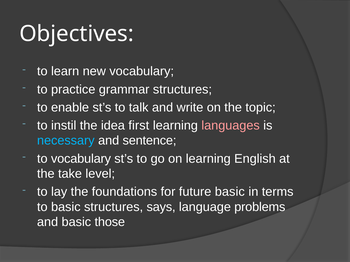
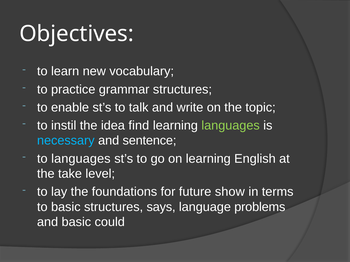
first: first -> find (139, 126)
languages colour: pink -> light green (231, 126)
to vocabulary: vocabulary -> languages (81, 159)
future basic: basic -> show (230, 192)
those: those -> could (110, 222)
